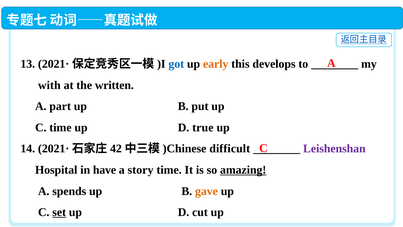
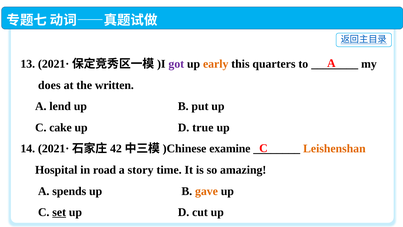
got colour: blue -> purple (176, 64)
develops: develops -> quarters (274, 64)
with: with -> does (49, 85)
part: part -> lend (60, 106)
C time: time -> cake (61, 127)
difficult: difficult -> examine (230, 149)
Leishenshan colour: purple -> orange (334, 149)
have: have -> road (105, 170)
amazing underline: present -> none (243, 170)
